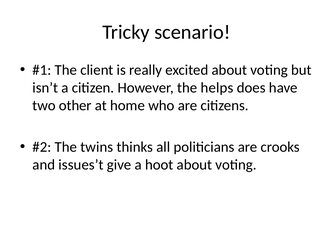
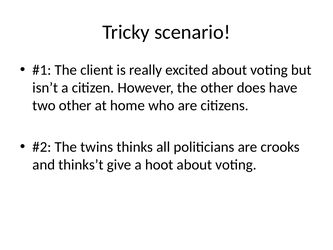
the helps: helps -> other (217, 88)
issues’t: issues’t -> thinks’t (81, 165)
